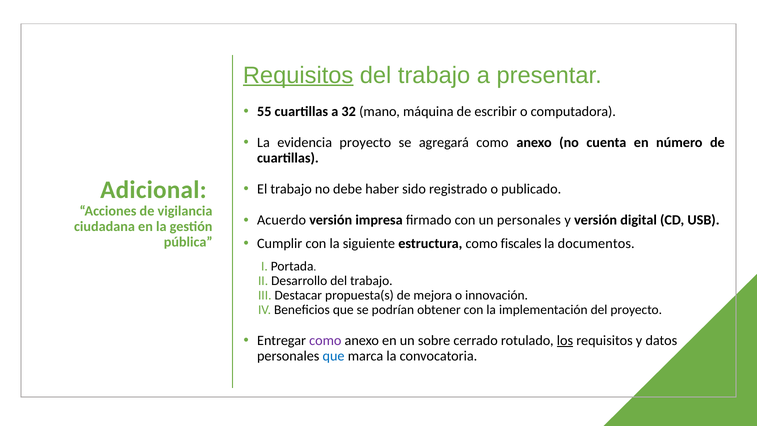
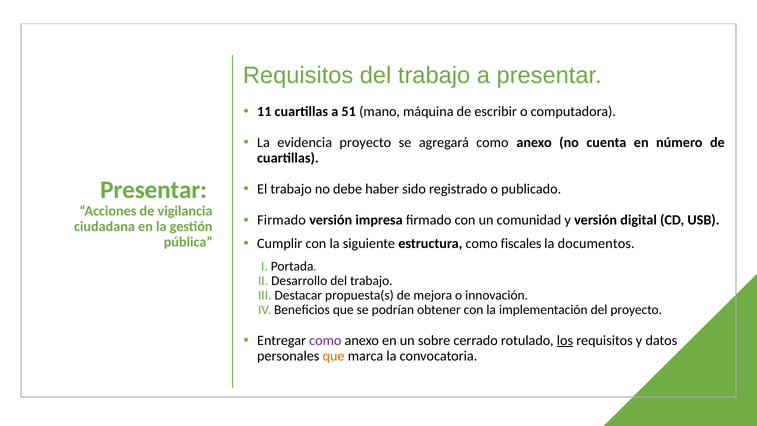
Requisitos underline: present -> none (298, 75)
55: 55 -> 11 (264, 112)
32: 32 -> 51 (349, 112)
Adicional: Adicional -> Presentar (154, 190)
Acuerdo: Acuerdo -> Firmado (282, 220)
un personales: personales -> comunidad (529, 220)
que colour: blue -> orange (334, 356)
